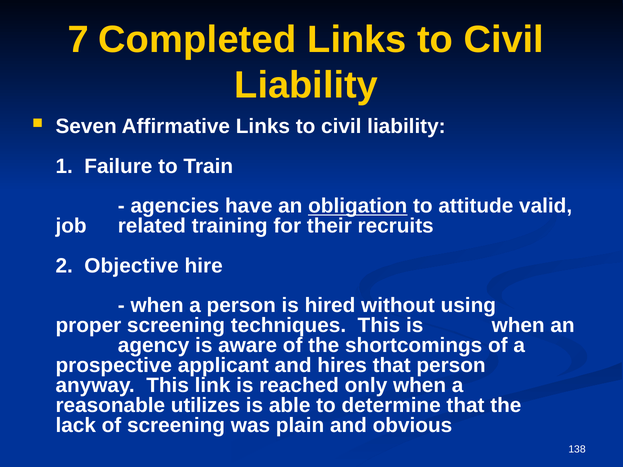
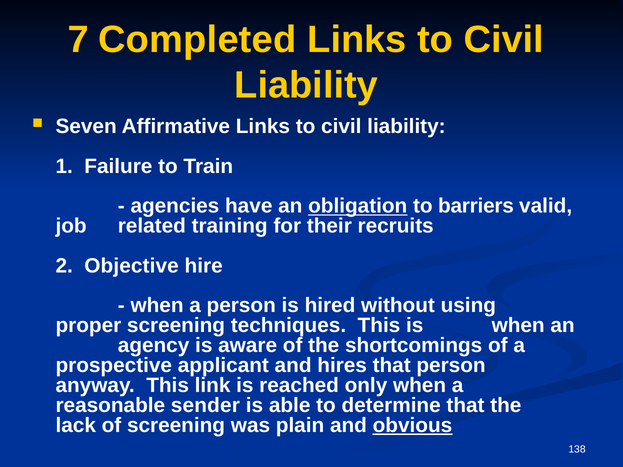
attitude: attitude -> barriers (476, 206)
utilizes: utilizes -> sender (205, 406)
obvious underline: none -> present (412, 425)
